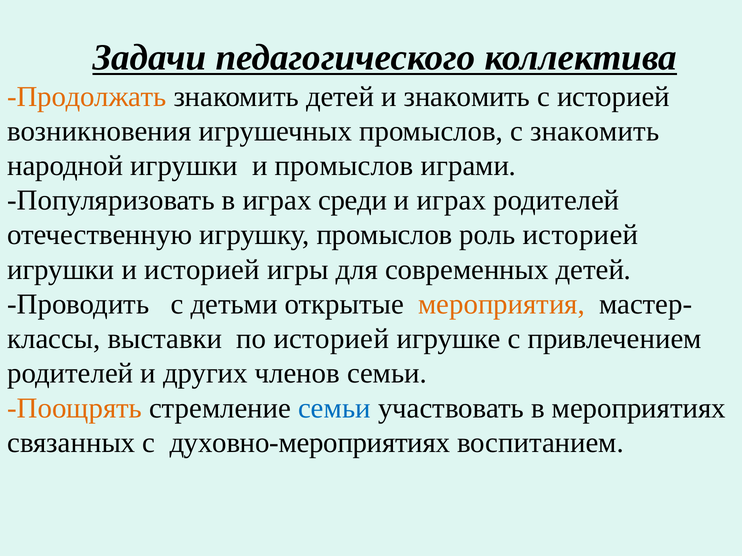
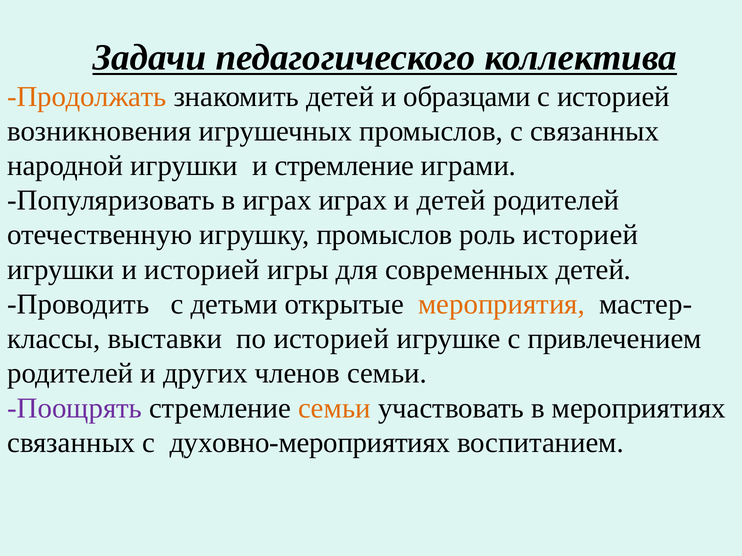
и знакомить: знакомить -> образцами (467, 97)
с знакомить: знакомить -> связанных (595, 131)
и промыслов: промыслов -> стремление (344, 166)
играх среди: среди -> играх (353, 201)
и играх: играх -> детей (451, 201)
Поощрять colour: orange -> purple (75, 408)
семьи colour: blue -> orange (334, 408)
